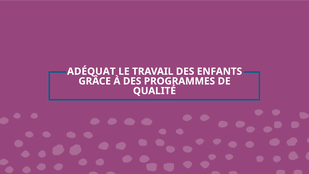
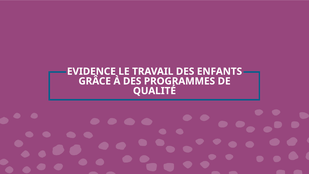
ADÉQUAT: ADÉQUAT -> EVIDENCE (91, 71)
